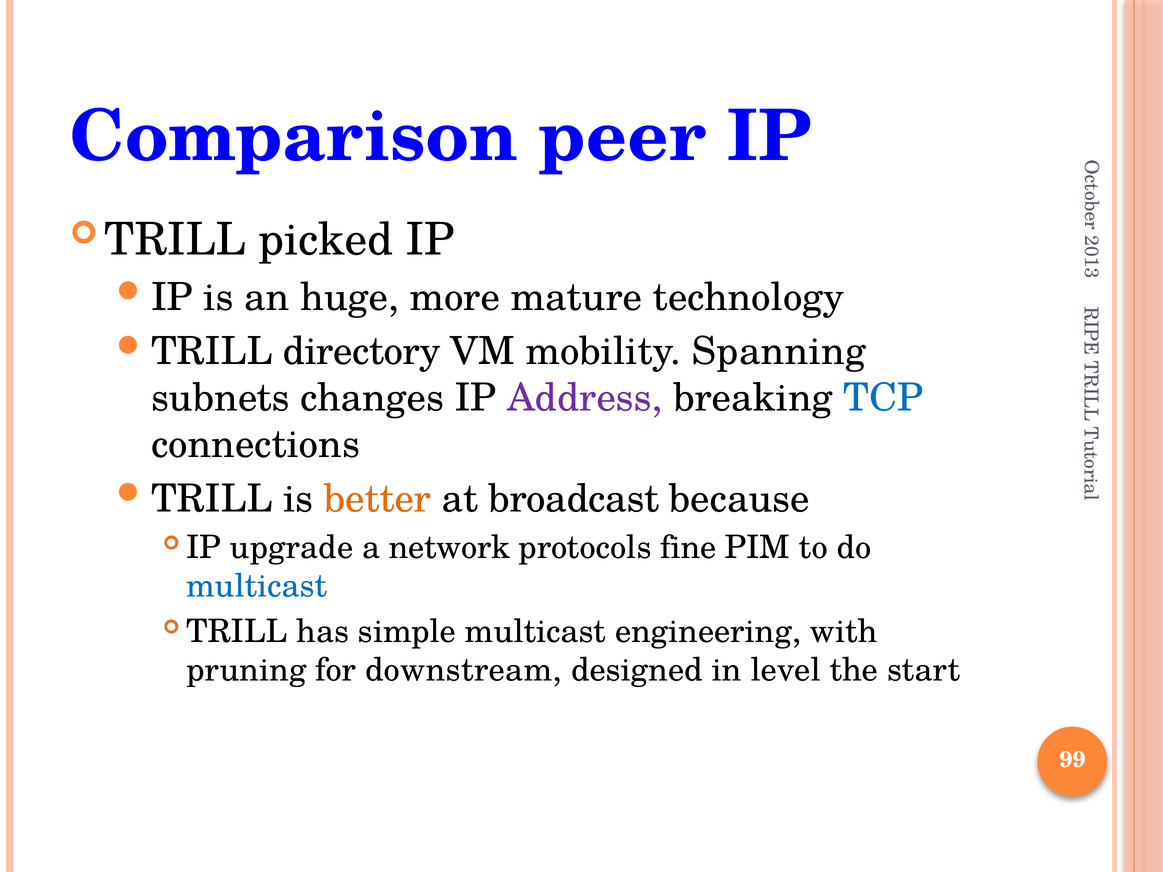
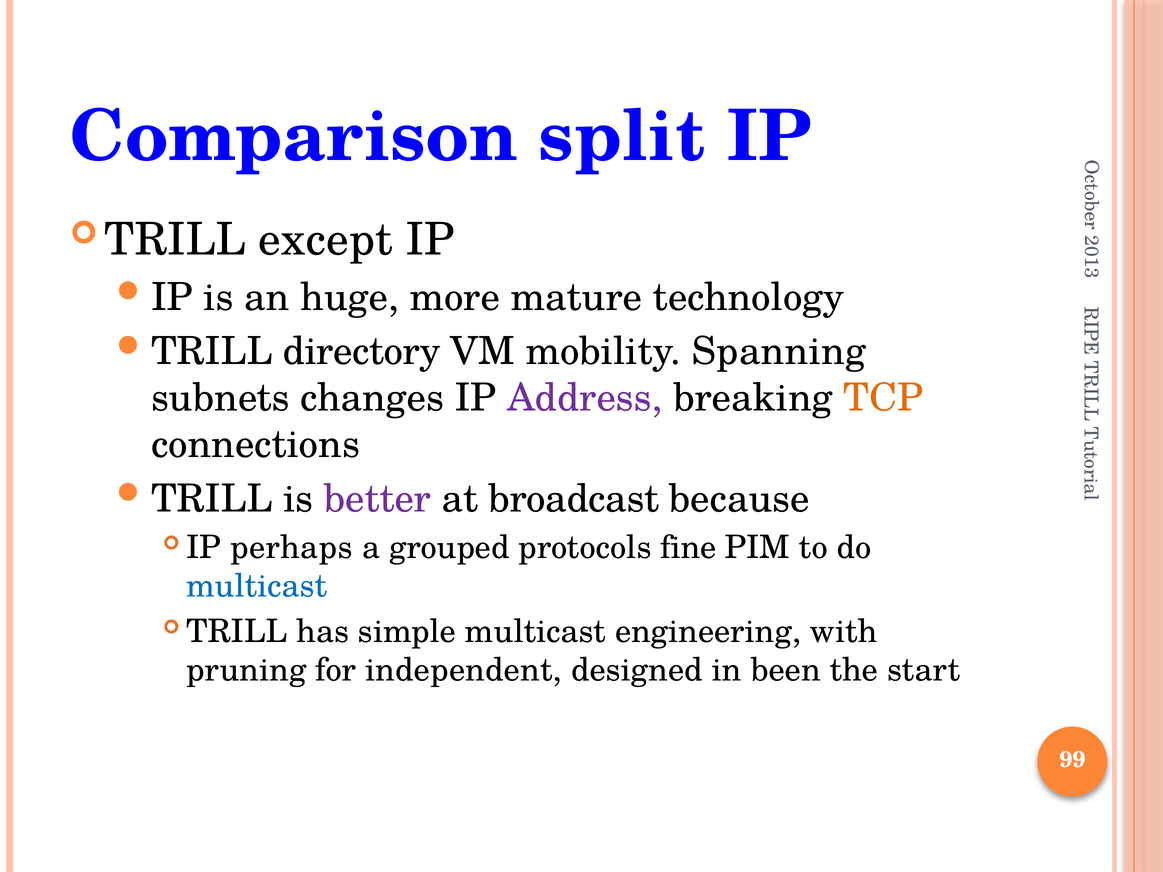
peer: peer -> split (622, 137)
picked: picked -> except (326, 240)
TCP colour: blue -> orange (883, 398)
better colour: orange -> purple (378, 499)
upgrade: upgrade -> perhaps (291, 548)
network: network -> grouped (449, 548)
downstream: downstream -> independent (463, 670)
level: level -> been (786, 670)
